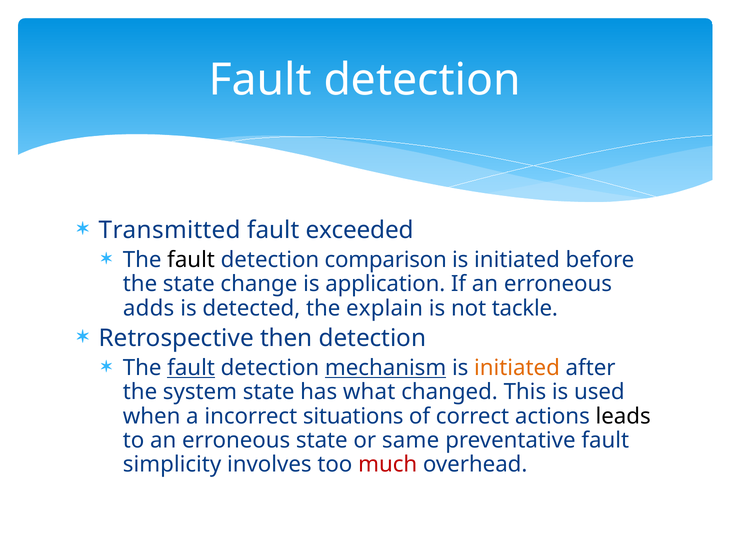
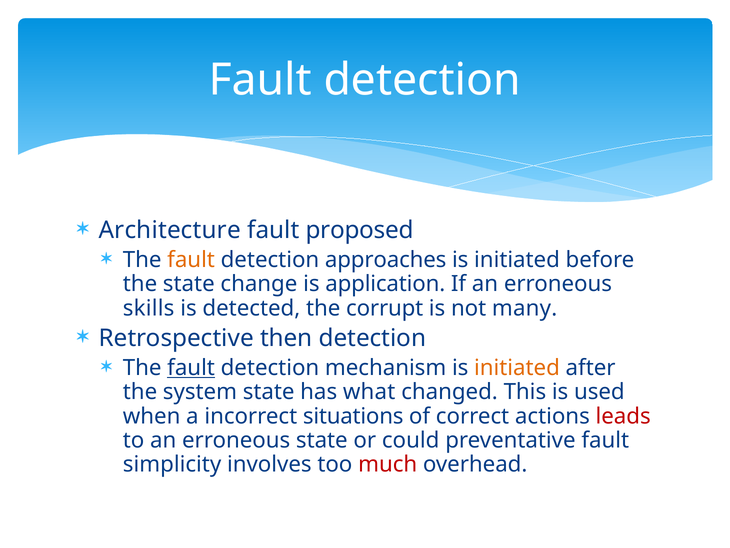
Transmitted: Transmitted -> Architecture (170, 230)
exceeded: exceeded -> proposed (360, 230)
fault colour: black -> orange (191, 260)
comparison: comparison -> approaches (386, 260)
adds: adds -> skills (149, 308)
explain: explain -> corrupt (385, 308)
tackle: tackle -> many (525, 308)
mechanism underline: present -> none (386, 368)
leads colour: black -> red (623, 416)
same: same -> could (411, 440)
